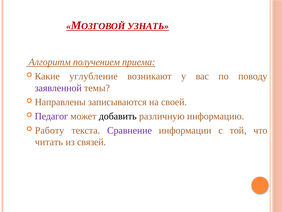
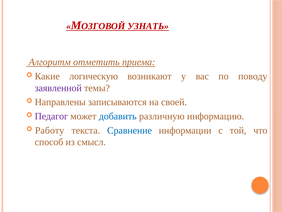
получением: получением -> отметить (96, 62)
углубление: углубление -> логическую (94, 76)
добавить colour: black -> blue (118, 116)
Сравнение colour: purple -> blue (129, 130)
читать: читать -> способ (49, 142)
связей: связей -> смысл (91, 142)
